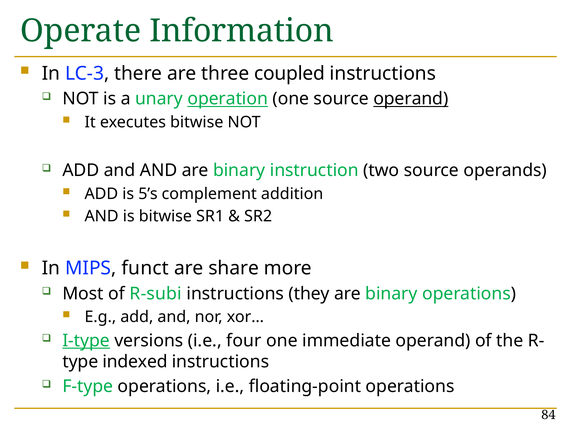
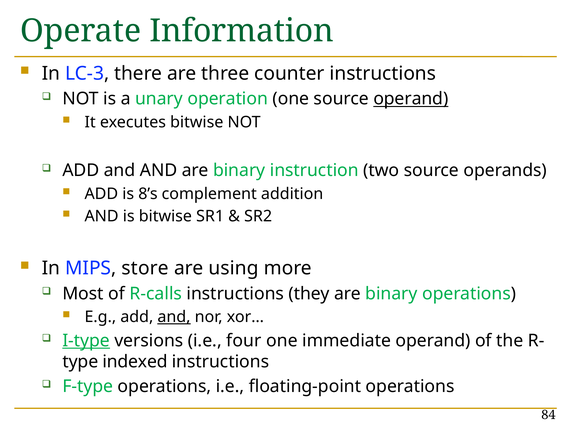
coupled: coupled -> counter (289, 73)
operation underline: present -> none (228, 99)
5’s: 5’s -> 8’s (148, 194)
funct: funct -> store (145, 268)
share: share -> using (234, 268)
R-subi: R-subi -> R-calls (156, 294)
and underline: none -> present (174, 317)
